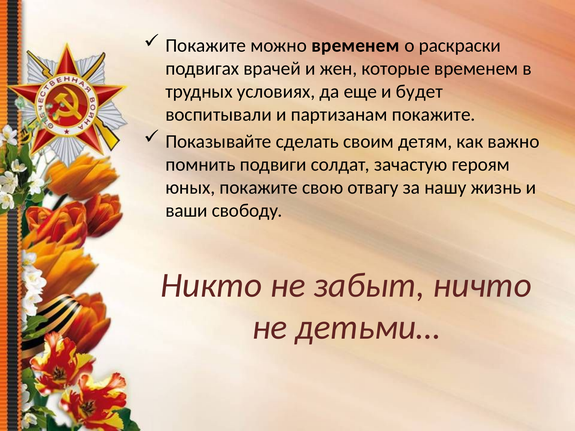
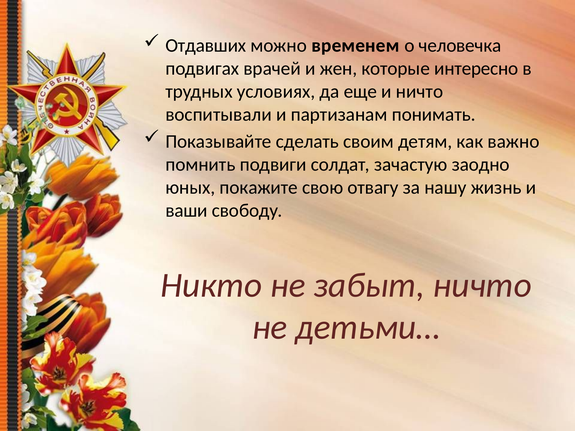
Покажите: Покажите -> Отдавших (206, 46)
раскраски: раскраски -> человечка (460, 46)
которые временем: временем -> интересно (476, 69)
и будет: будет -> ничто (420, 92)
партизанам покажите: покажите -> понимать (434, 115)
героям: героям -> заодно (481, 165)
